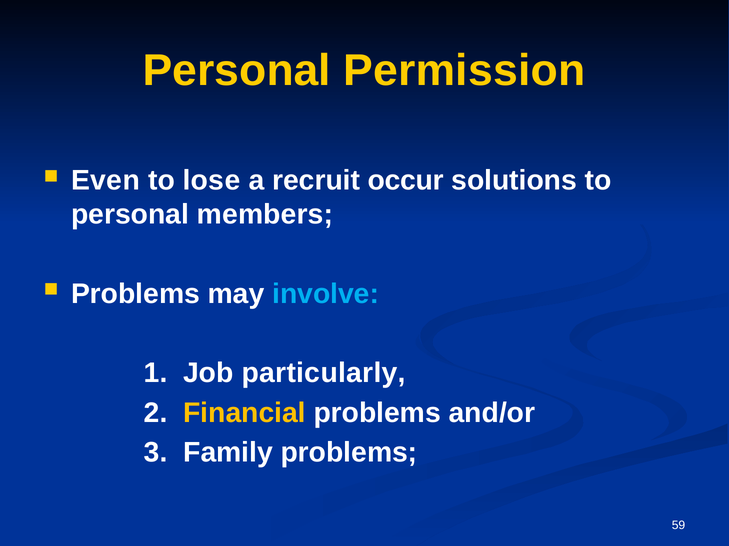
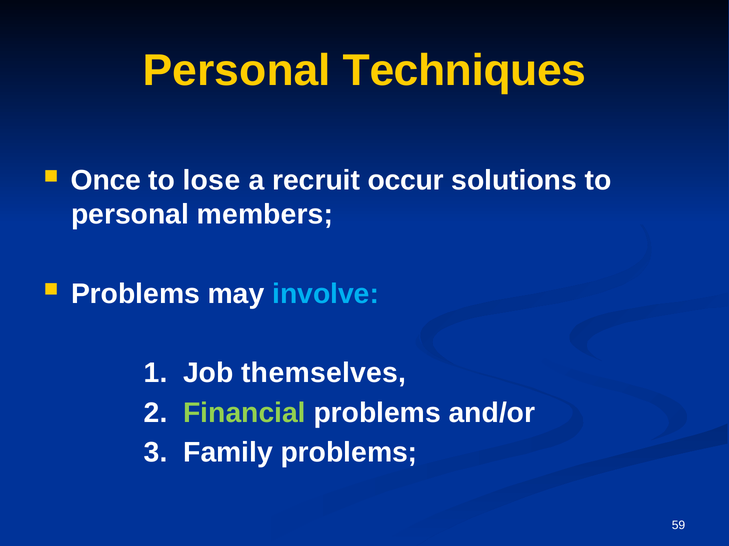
Permission: Permission -> Techniques (464, 71)
Even: Even -> Once (106, 181)
particularly: particularly -> themselves (324, 374)
Financial colour: yellow -> light green (244, 413)
